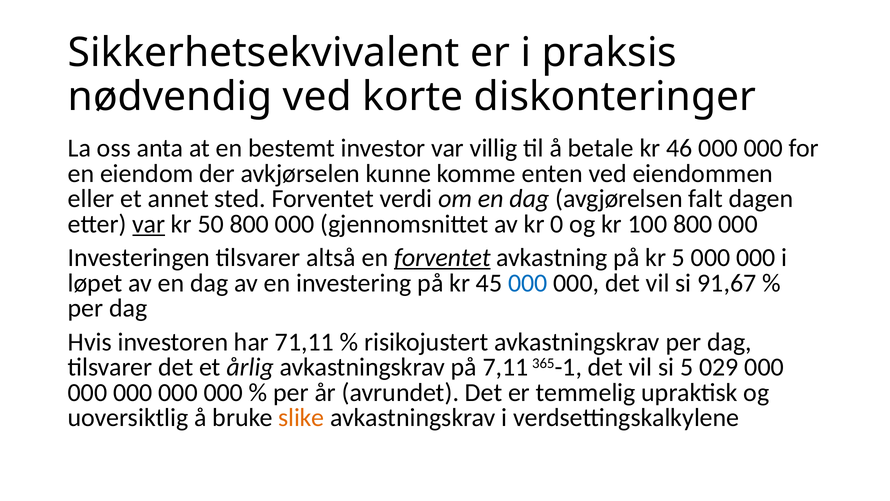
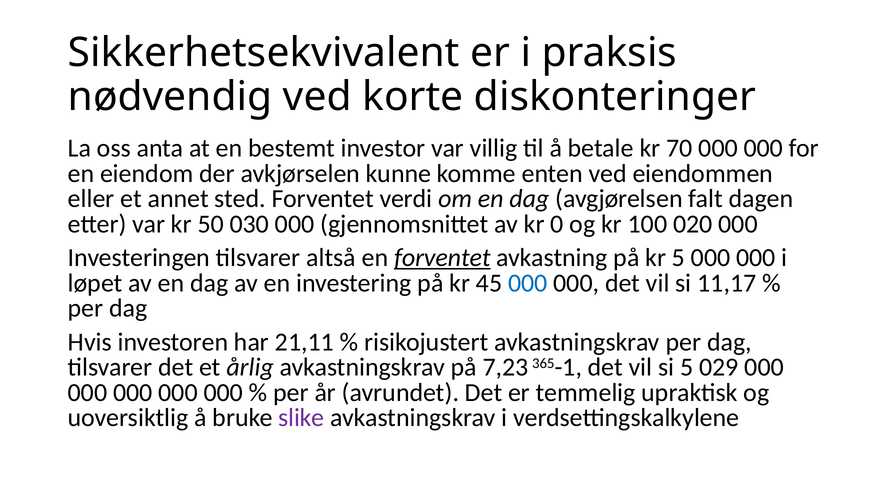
46: 46 -> 70 (679, 148)
var underline: present -> none (149, 224)
50 800: 800 -> 030 (249, 224)
100 800: 800 -> 020 (693, 224)
91,67: 91,67 -> 11,17 (727, 283)
71,11: 71,11 -> 21,11 (304, 342)
7,11: 7,11 -> 7,23 (506, 367)
slike colour: orange -> purple (301, 417)
